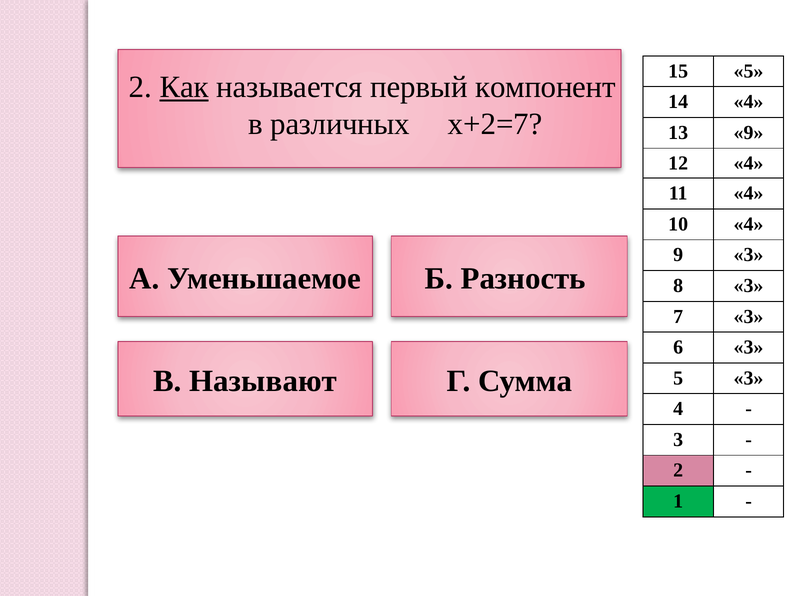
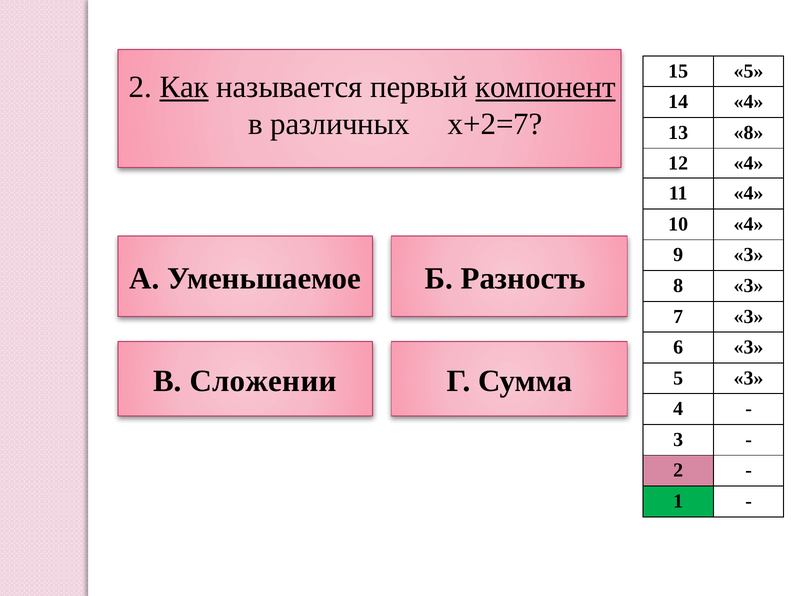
компонент underline: none -> present (546, 87)
13 9: 9 -> 8 (749, 133)
Называют: Называют -> Сложении (263, 381)
